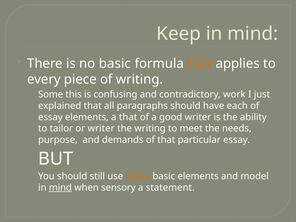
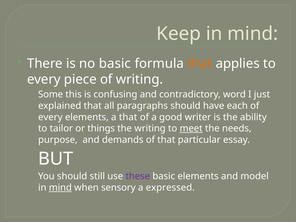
work: work -> word (234, 94)
essay: essay -> every (50, 117)
or writer: writer -> things (101, 128)
meet underline: none -> present (191, 128)
these colour: orange -> purple (138, 176)
statement: statement -> expressed (170, 188)
